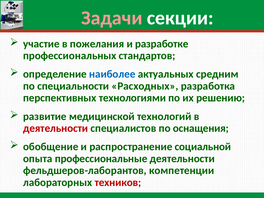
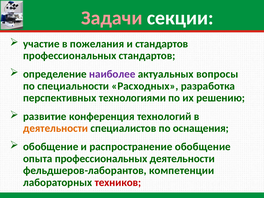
и разработке: разработке -> стандартов (162, 44)
наиболее colour: blue -> purple (112, 74)
средним: средним -> вопросы (217, 74)
медицинской: медицинской -> конференция (102, 116)
деятельности colour: red -> orange (56, 128)
распространение социальной: социальной -> обобщение (203, 147)
опыта профессиональные: профессиональные -> профессиональных (101, 159)
